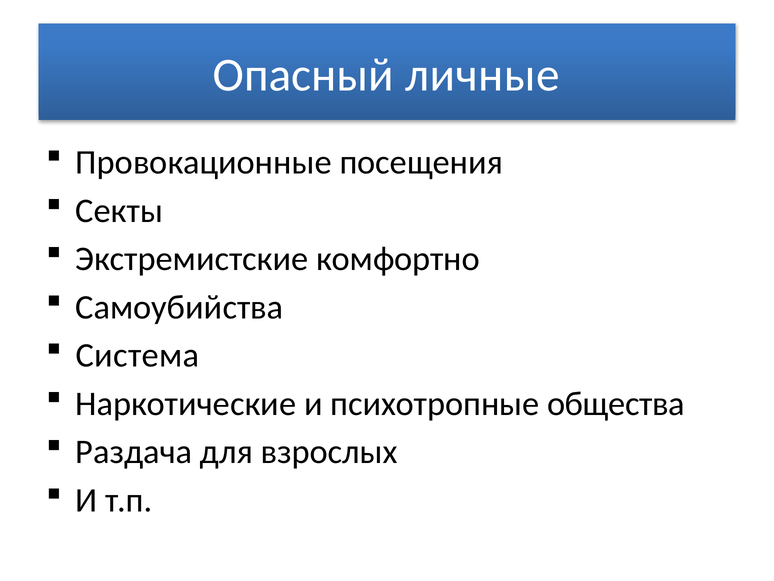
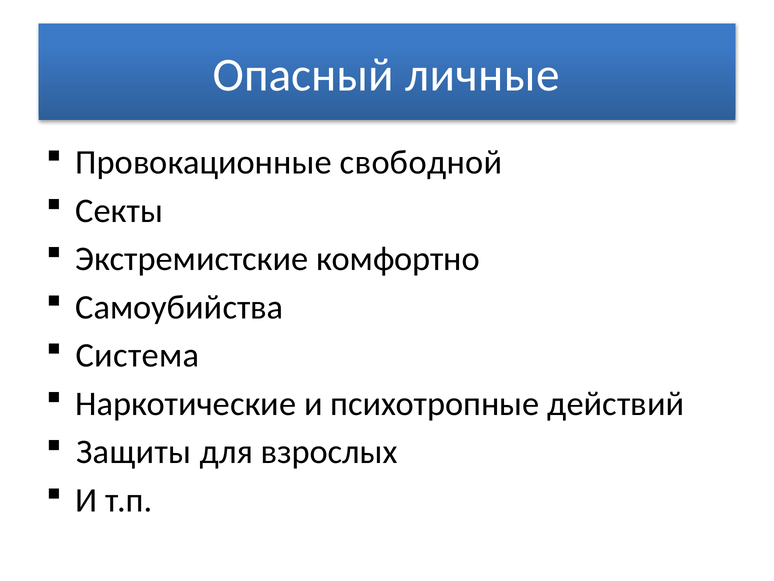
посещения: посещения -> свободной (421, 162)
общества: общества -> действий (616, 403)
Раздача: Раздача -> Защиты (134, 452)
